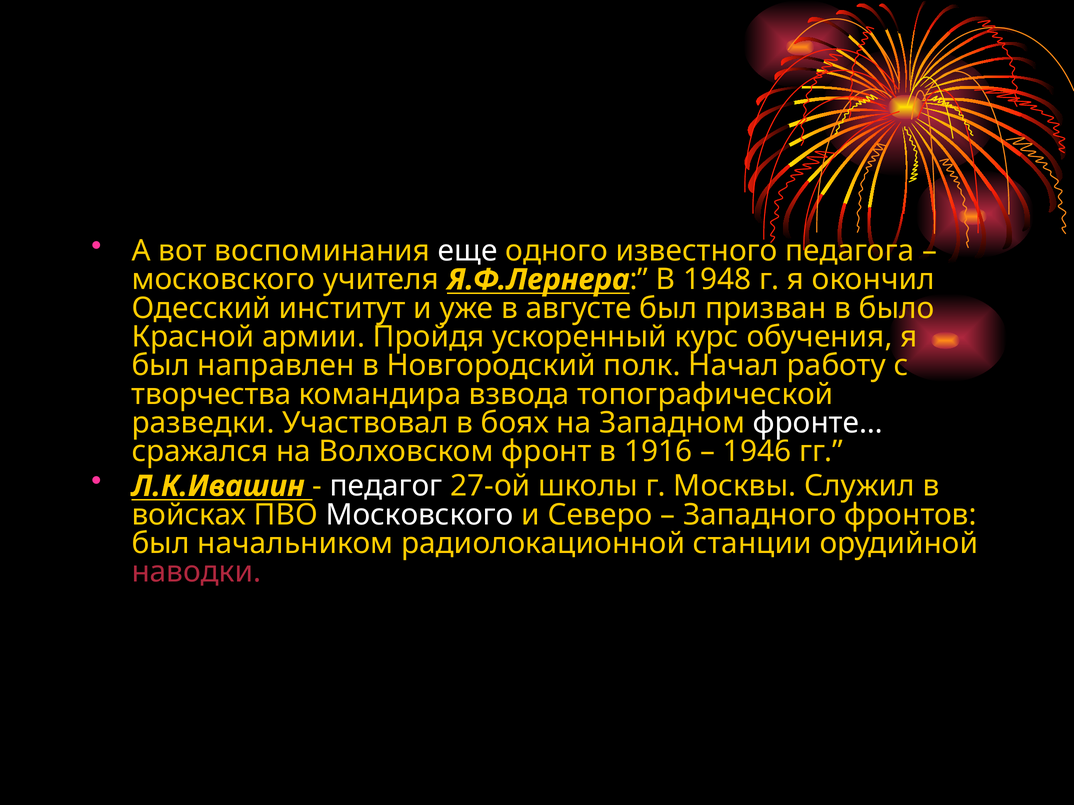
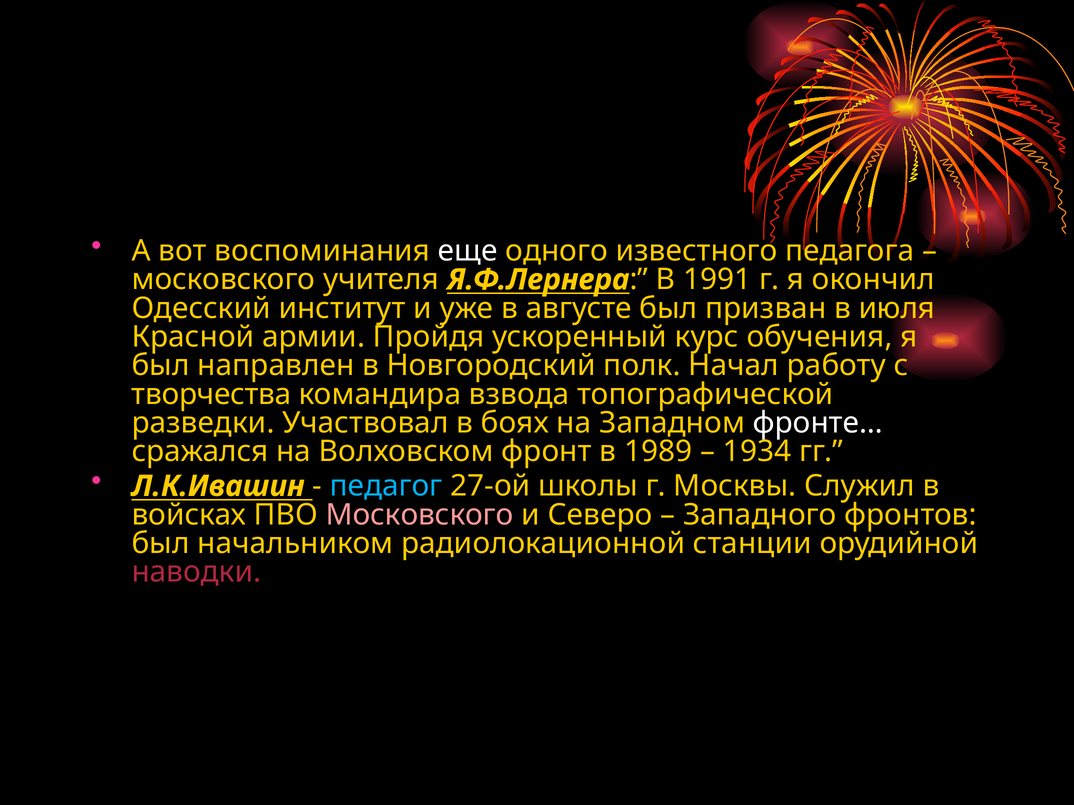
1948: 1948 -> 1991 (717, 280)
было: было -> июля (897, 308)
1916: 1916 -> 1989 (658, 452)
1946: 1946 -> 1934 (757, 452)
педагог colour: white -> light blue (386, 486)
Московского colour: white -> pink (420, 515)
